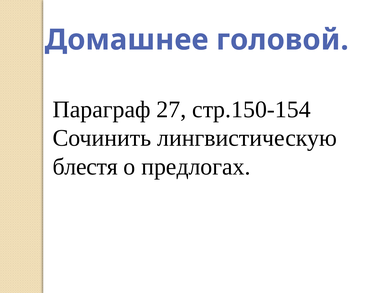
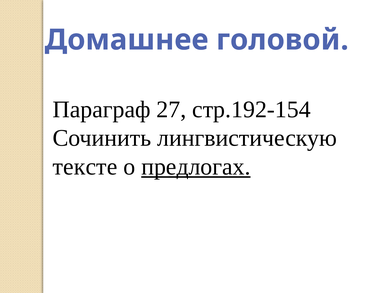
стр.150-154: стр.150-154 -> стр.192-154 (251, 109)
блестя: блестя -> тексте (85, 166)
предлогах underline: none -> present (196, 166)
